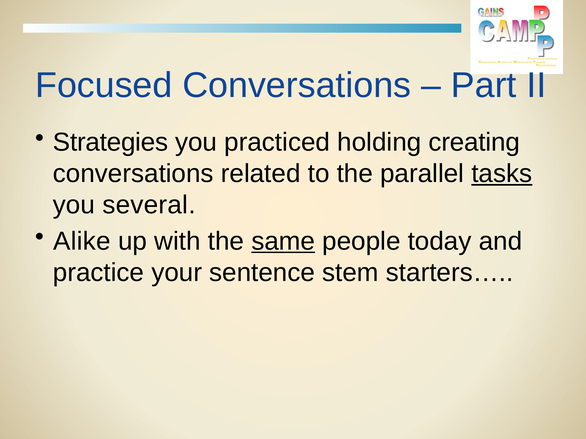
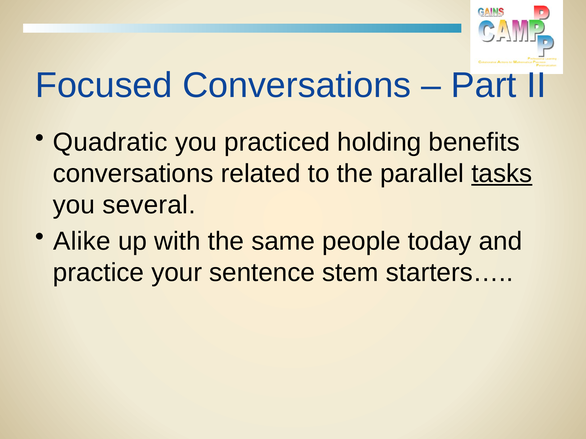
Strategies: Strategies -> Quadratic (110, 142)
creating: creating -> benefits (474, 142)
same underline: present -> none (283, 241)
